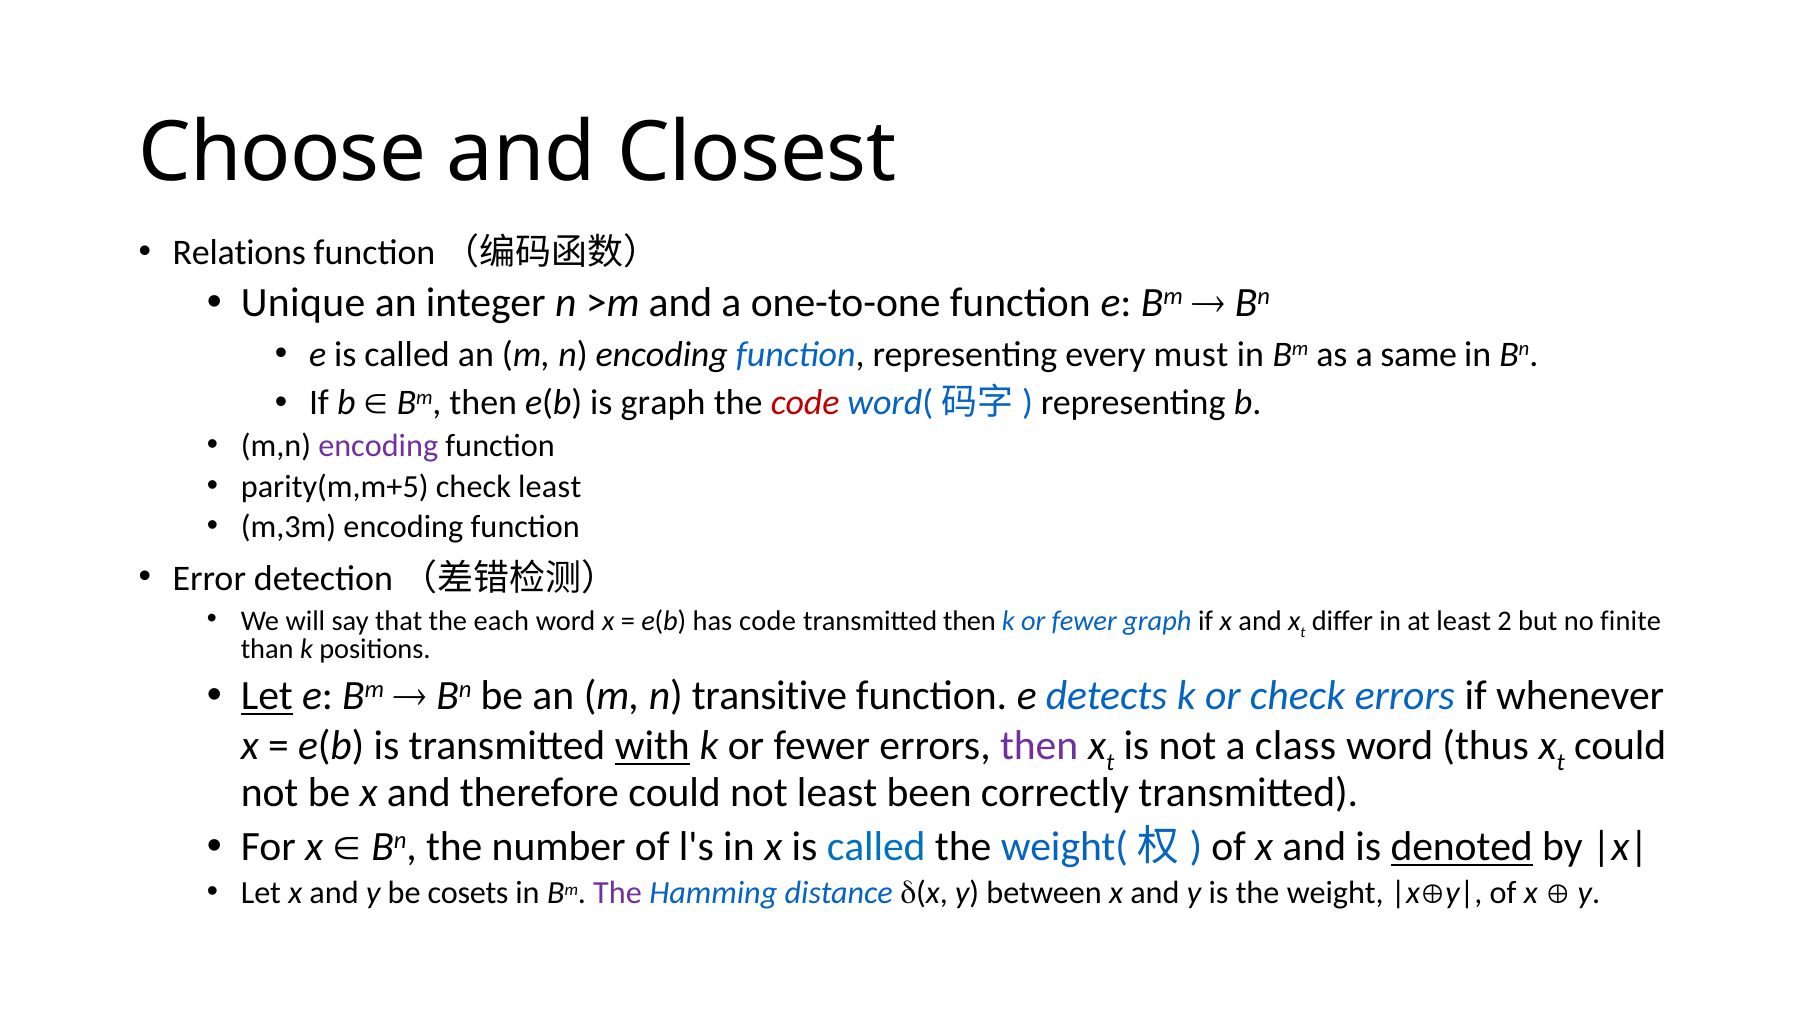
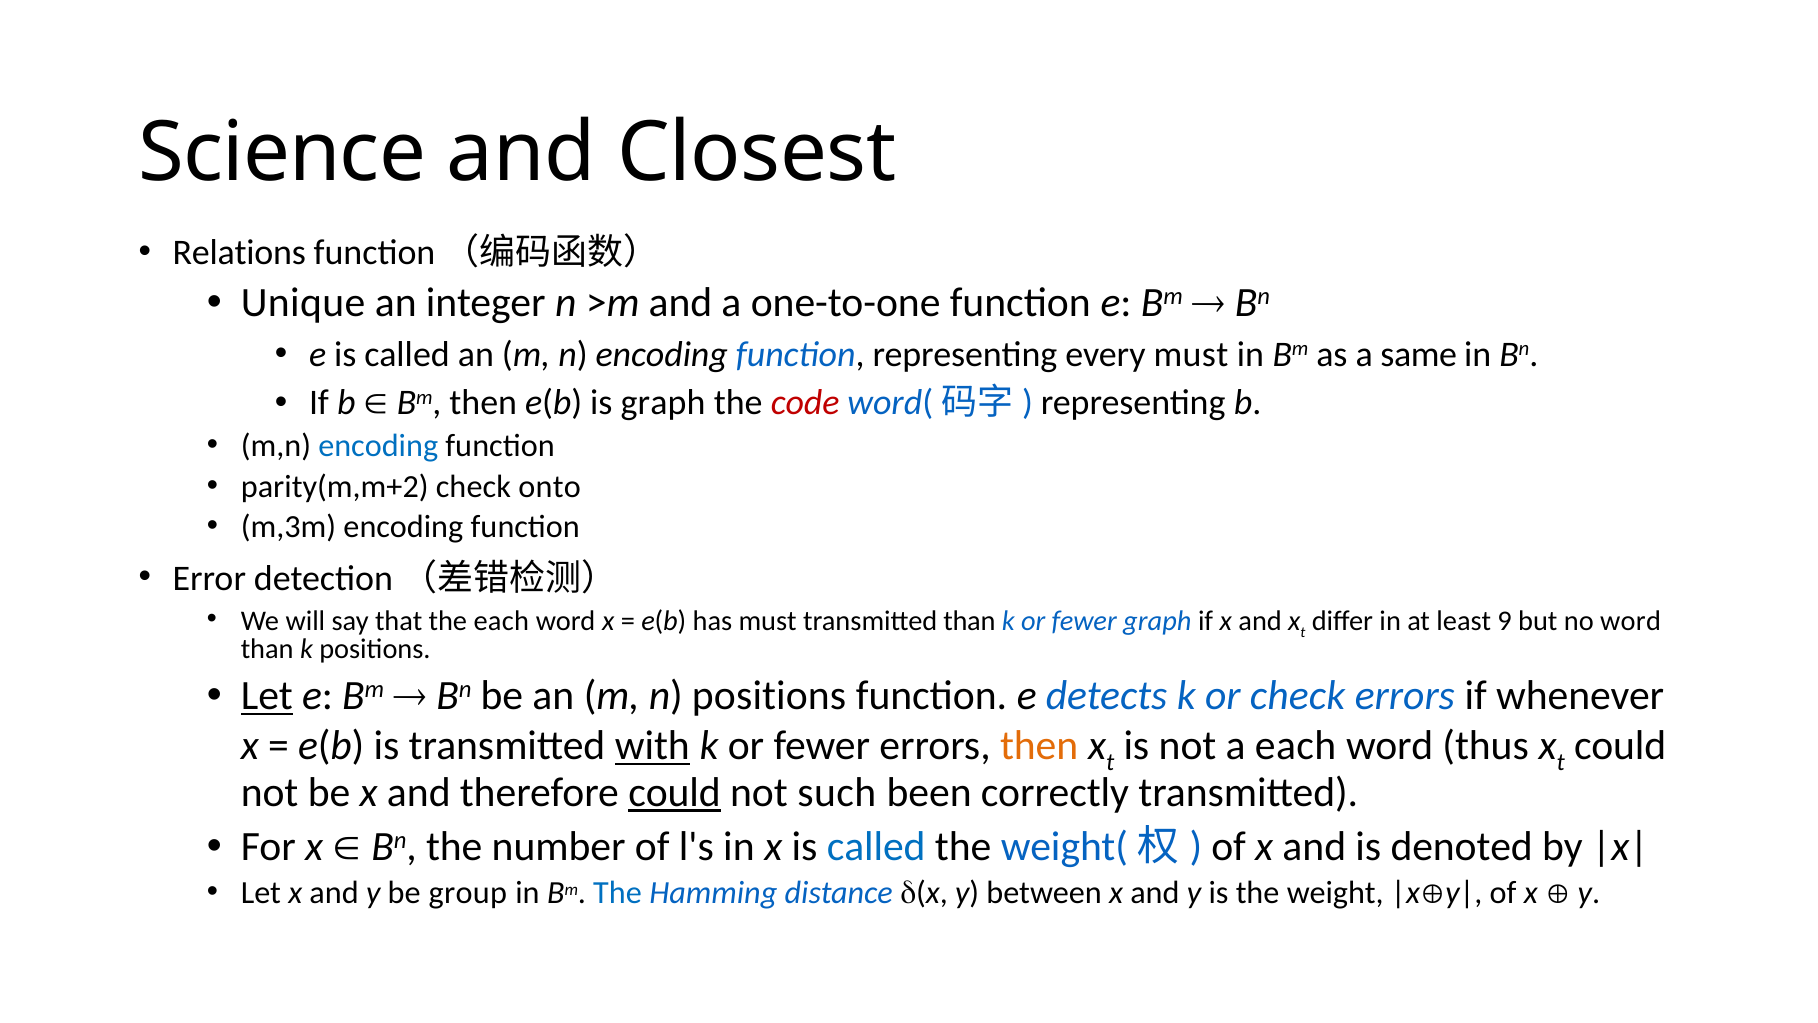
Choose: Choose -> Science (282, 153)
encoding colour: purple -> blue (378, 446)
parity(m,m+5: parity(m,m+5 -> parity(m,m+2 (335, 486)
check least: least -> onto (550, 486)
has code: code -> must (768, 621)
transmitted then: then -> than (969, 621)
2: 2 -> 9 (1505, 621)
no finite: finite -> word (1631, 621)
n transitive: transitive -> positions (769, 696)
then colour: purple -> orange (1039, 746)
a class: class -> each (1296, 746)
could underline: none -> present (675, 792)
not least: least -> such (837, 792)
denoted underline: present -> none (1462, 847)
cosets: cosets -> group (468, 893)
The colour: purple -> blue (617, 893)
